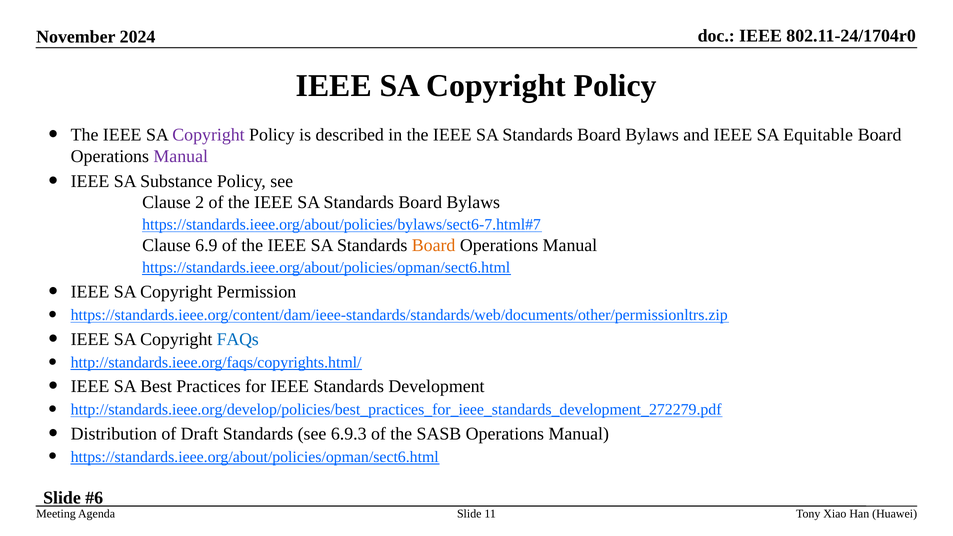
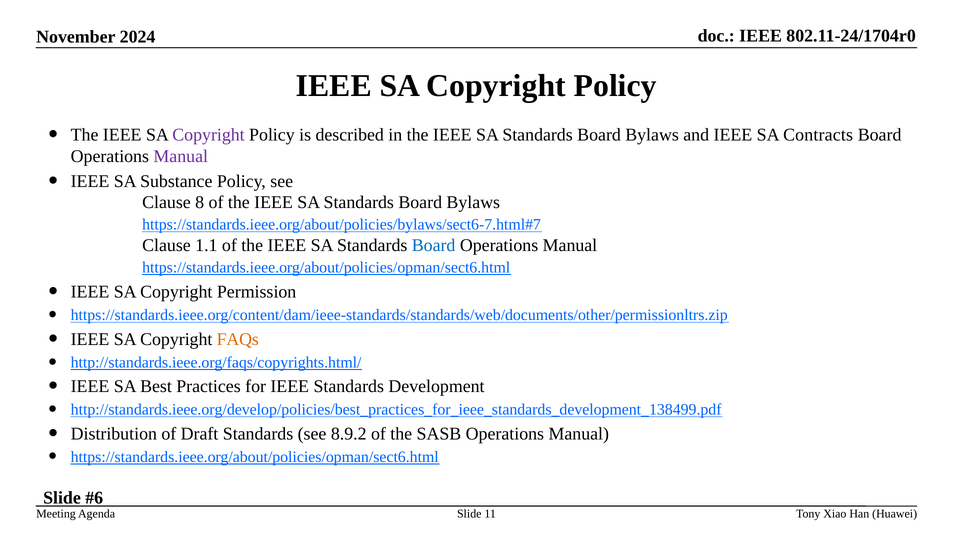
Equitable: Equitable -> Contracts (818, 135)
2: 2 -> 8 (200, 203)
6.9: 6.9 -> 1.1 (206, 245)
Board colour: orange -> blue (434, 245)
FAQs colour: blue -> orange (238, 339)
http://standards.ieee.org/develop/policies/best_practices_for_ieee_standards_development_272279.pdf: http://standards.ieee.org/develop/policies/best_practices_for_ieee_standards_development_272279.pdf -> http://standards.ieee.org/develop/policies/best_practices_for_ieee_standards_development_138499.pdf (396, 410)
6.9.3: 6.9.3 -> 8.9.2 (349, 434)
